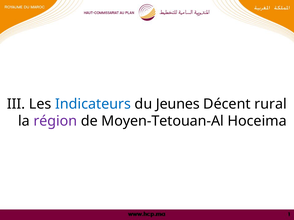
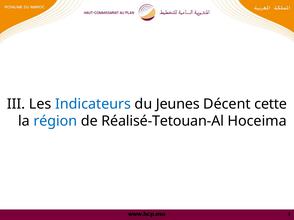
rural: rural -> cette (271, 104)
région colour: purple -> blue (55, 121)
Moyen-Tetouan-Al: Moyen-Tetouan-Al -> Réalisé-Tetouan-Al (163, 121)
